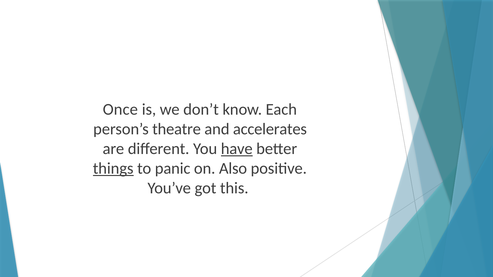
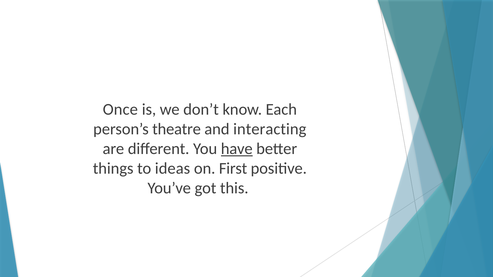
accelerates: accelerates -> interacting (270, 129)
things underline: present -> none (113, 169)
panic: panic -> ideas (173, 169)
Also: Also -> First (233, 169)
